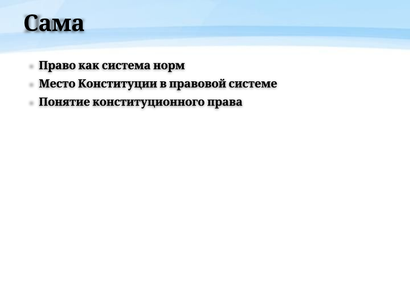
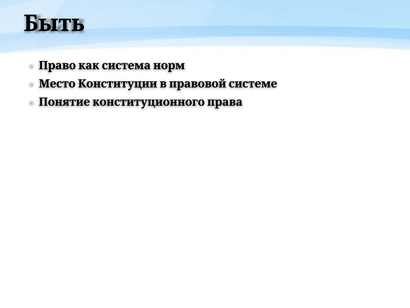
Сама: Сама -> Быть (54, 23)
